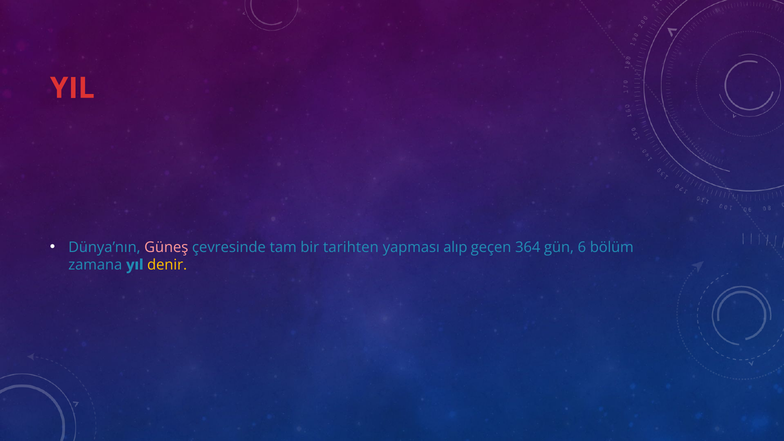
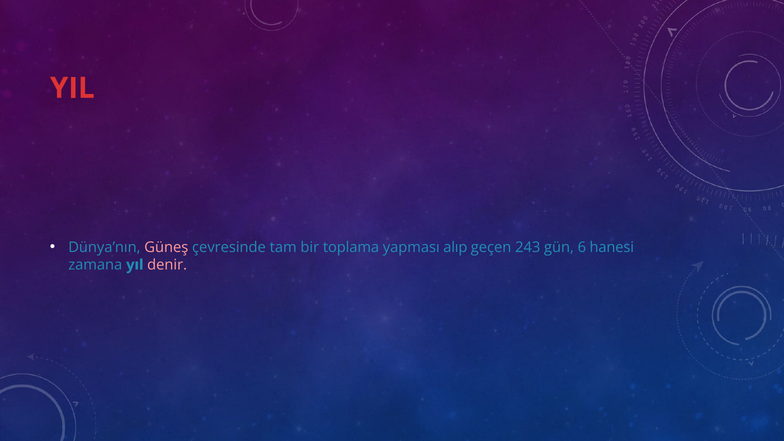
tarihten: tarihten -> toplama (351, 247)
364: 364 -> 243 (528, 247)
bölüm: bölüm -> hanesi (612, 247)
denir colour: yellow -> pink (167, 265)
